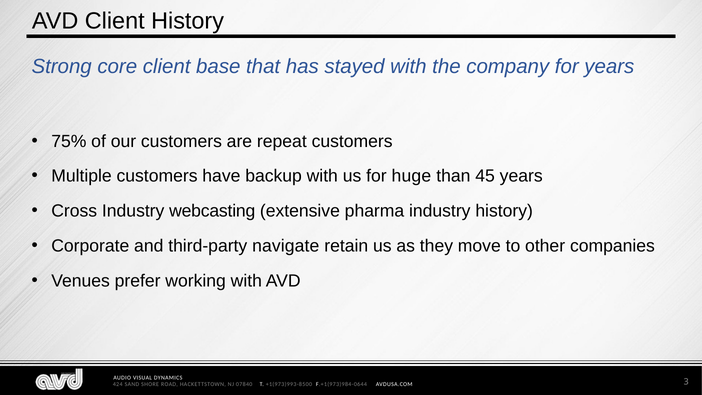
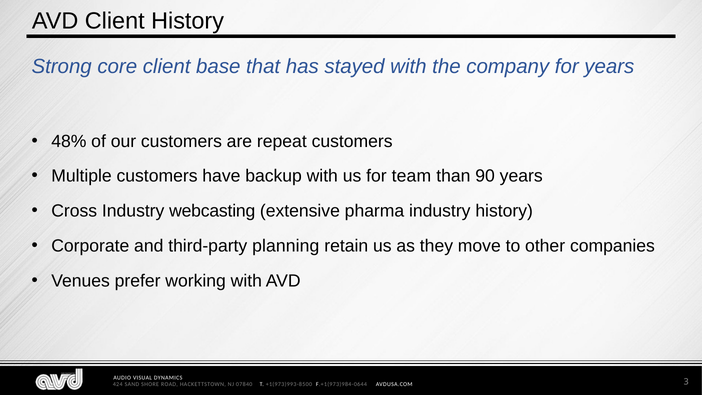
75%: 75% -> 48% (69, 141)
huge: huge -> team (411, 176)
45: 45 -> 90 (485, 176)
navigate: navigate -> planning (286, 246)
